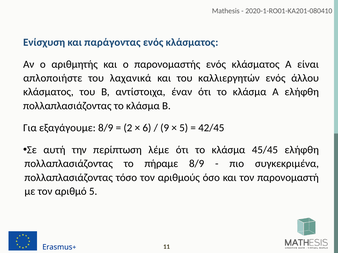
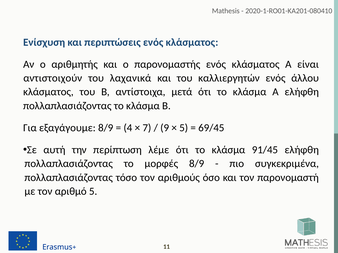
παράγοντας: παράγοντας -> περιπτώσεις (112, 42)
απλοποιήστε: απλοποιήστε -> αντιστοιχούν (53, 78)
έναν: έναν -> μετά (182, 92)
2: 2 -> 4 (128, 128)
6: 6 -> 7 (147, 128)
42/45: 42/45 -> 69/45 (211, 128)
45/45: 45/45 -> 91/45 (265, 150)
πήραμε: πήραμε -> μορφές (161, 164)
